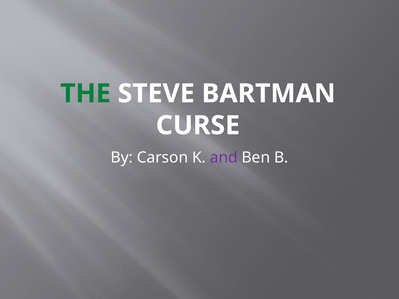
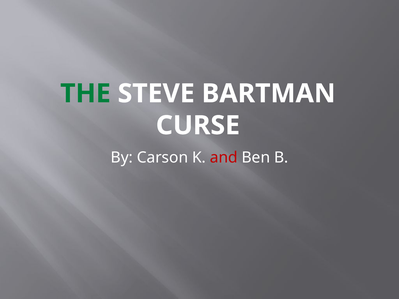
and colour: purple -> red (224, 158)
